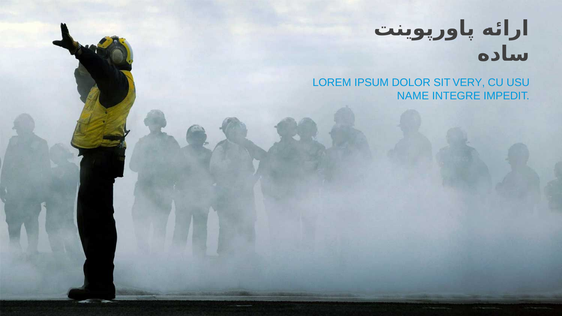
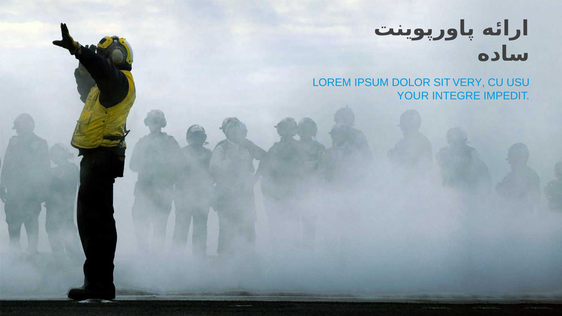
NAME: NAME -> YOUR (413, 96)
